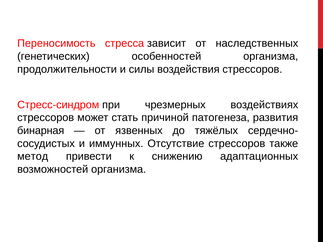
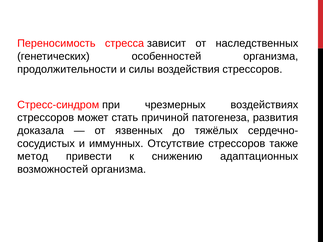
бинарная: бинарная -> доказала (41, 131)
